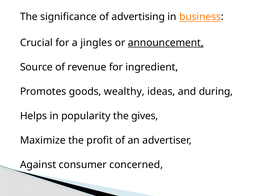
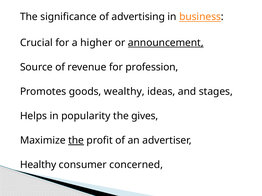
jingles: jingles -> higher (96, 43)
ingredient: ingredient -> profession (152, 67)
during: during -> stages (216, 92)
the underline: none -> present (76, 141)
Against: Against -> Healthy (38, 165)
